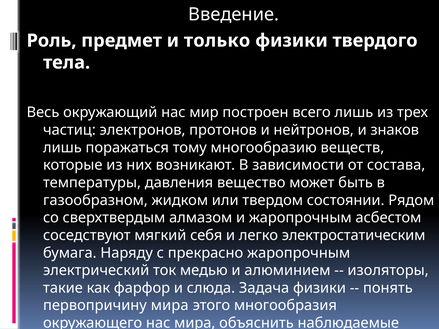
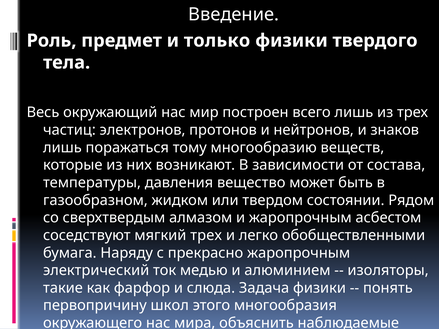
мягкий себя: себя -> трех (206, 235)
электростатическим: электростатическим -> обобществленными (354, 235)
первопричину мира: мира -> школ (170, 306)
